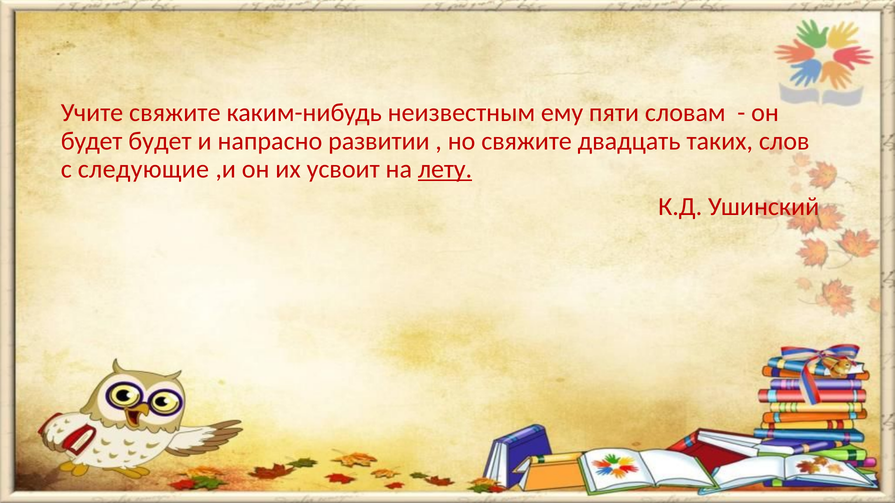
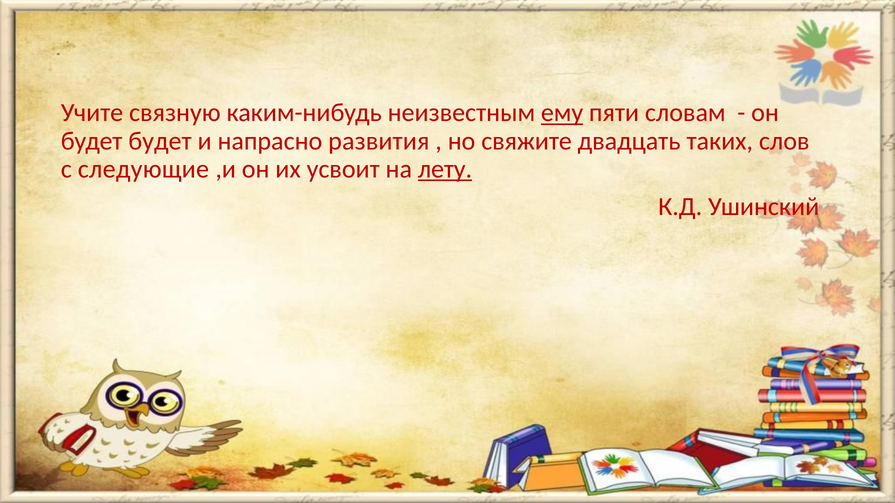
Учите свяжите: свяжите -> связную (175, 113)
ему underline: none -> present (562, 113)
развитии: развитии -> развития (379, 141)
